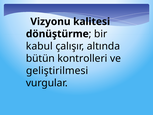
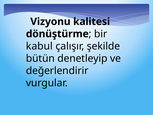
altında: altında -> şekilde (103, 46)
kontrolleri: kontrolleri -> denetleyip (82, 58)
geliştirilmesi: geliştirilmesi -> değerlendirir (57, 71)
